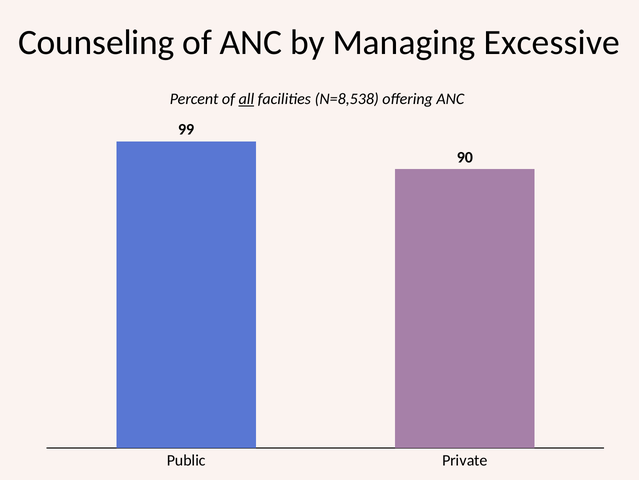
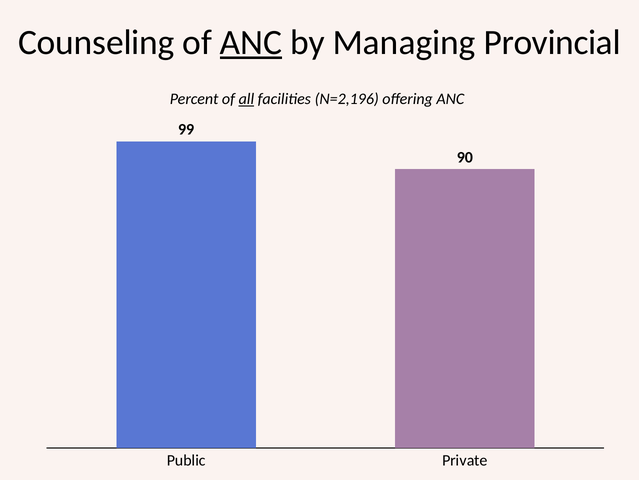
ANC underline: none -> present (251, 42)
Excessive: Excessive -> Provincial (552, 42)
N=8,538: N=8,538 -> N=2,196 (347, 99)
